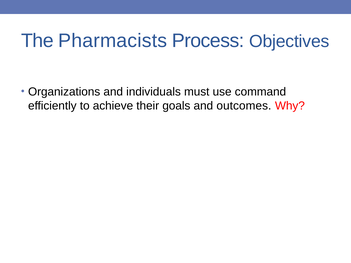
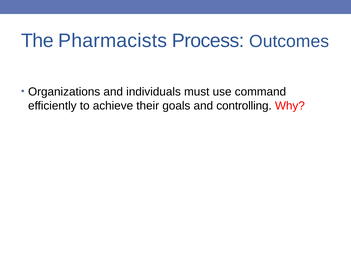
Objectives: Objectives -> Outcomes (289, 41)
outcomes: outcomes -> controlling (244, 106)
